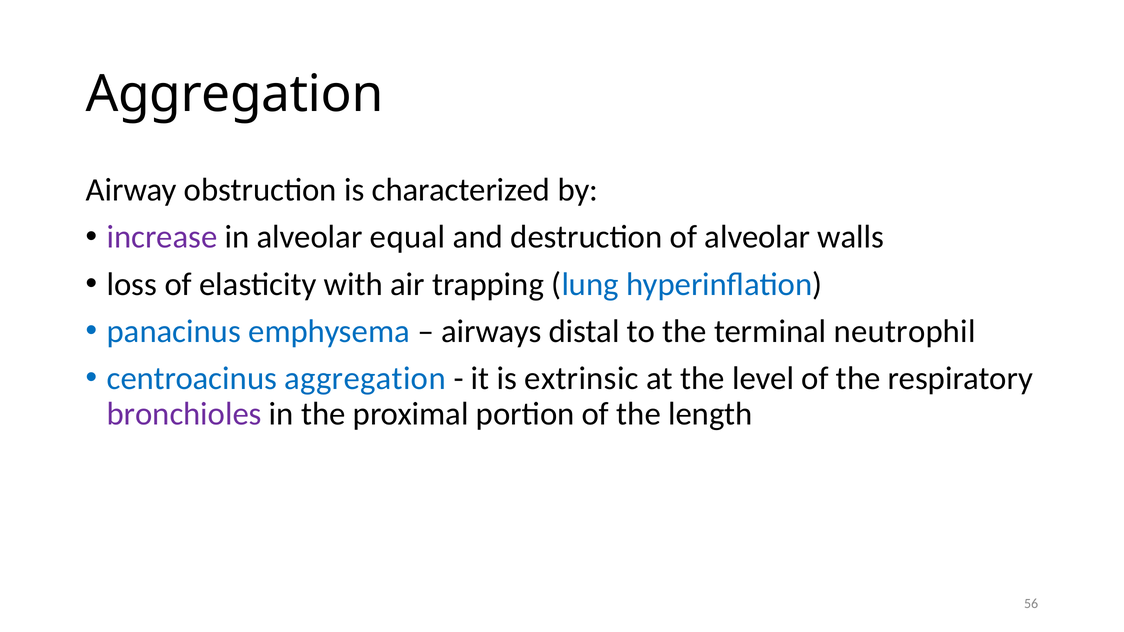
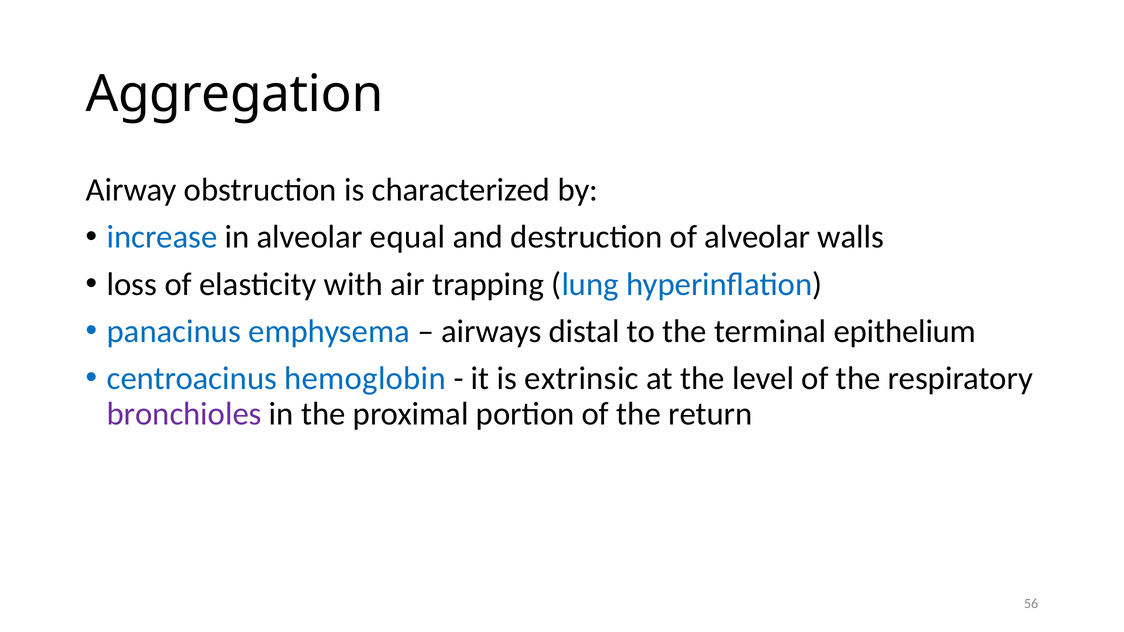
increase colour: purple -> blue (162, 237)
neutrophil: neutrophil -> epithelium (905, 331)
centroacinus aggregation: aggregation -> hemoglobin (365, 379)
length: length -> return (710, 414)
